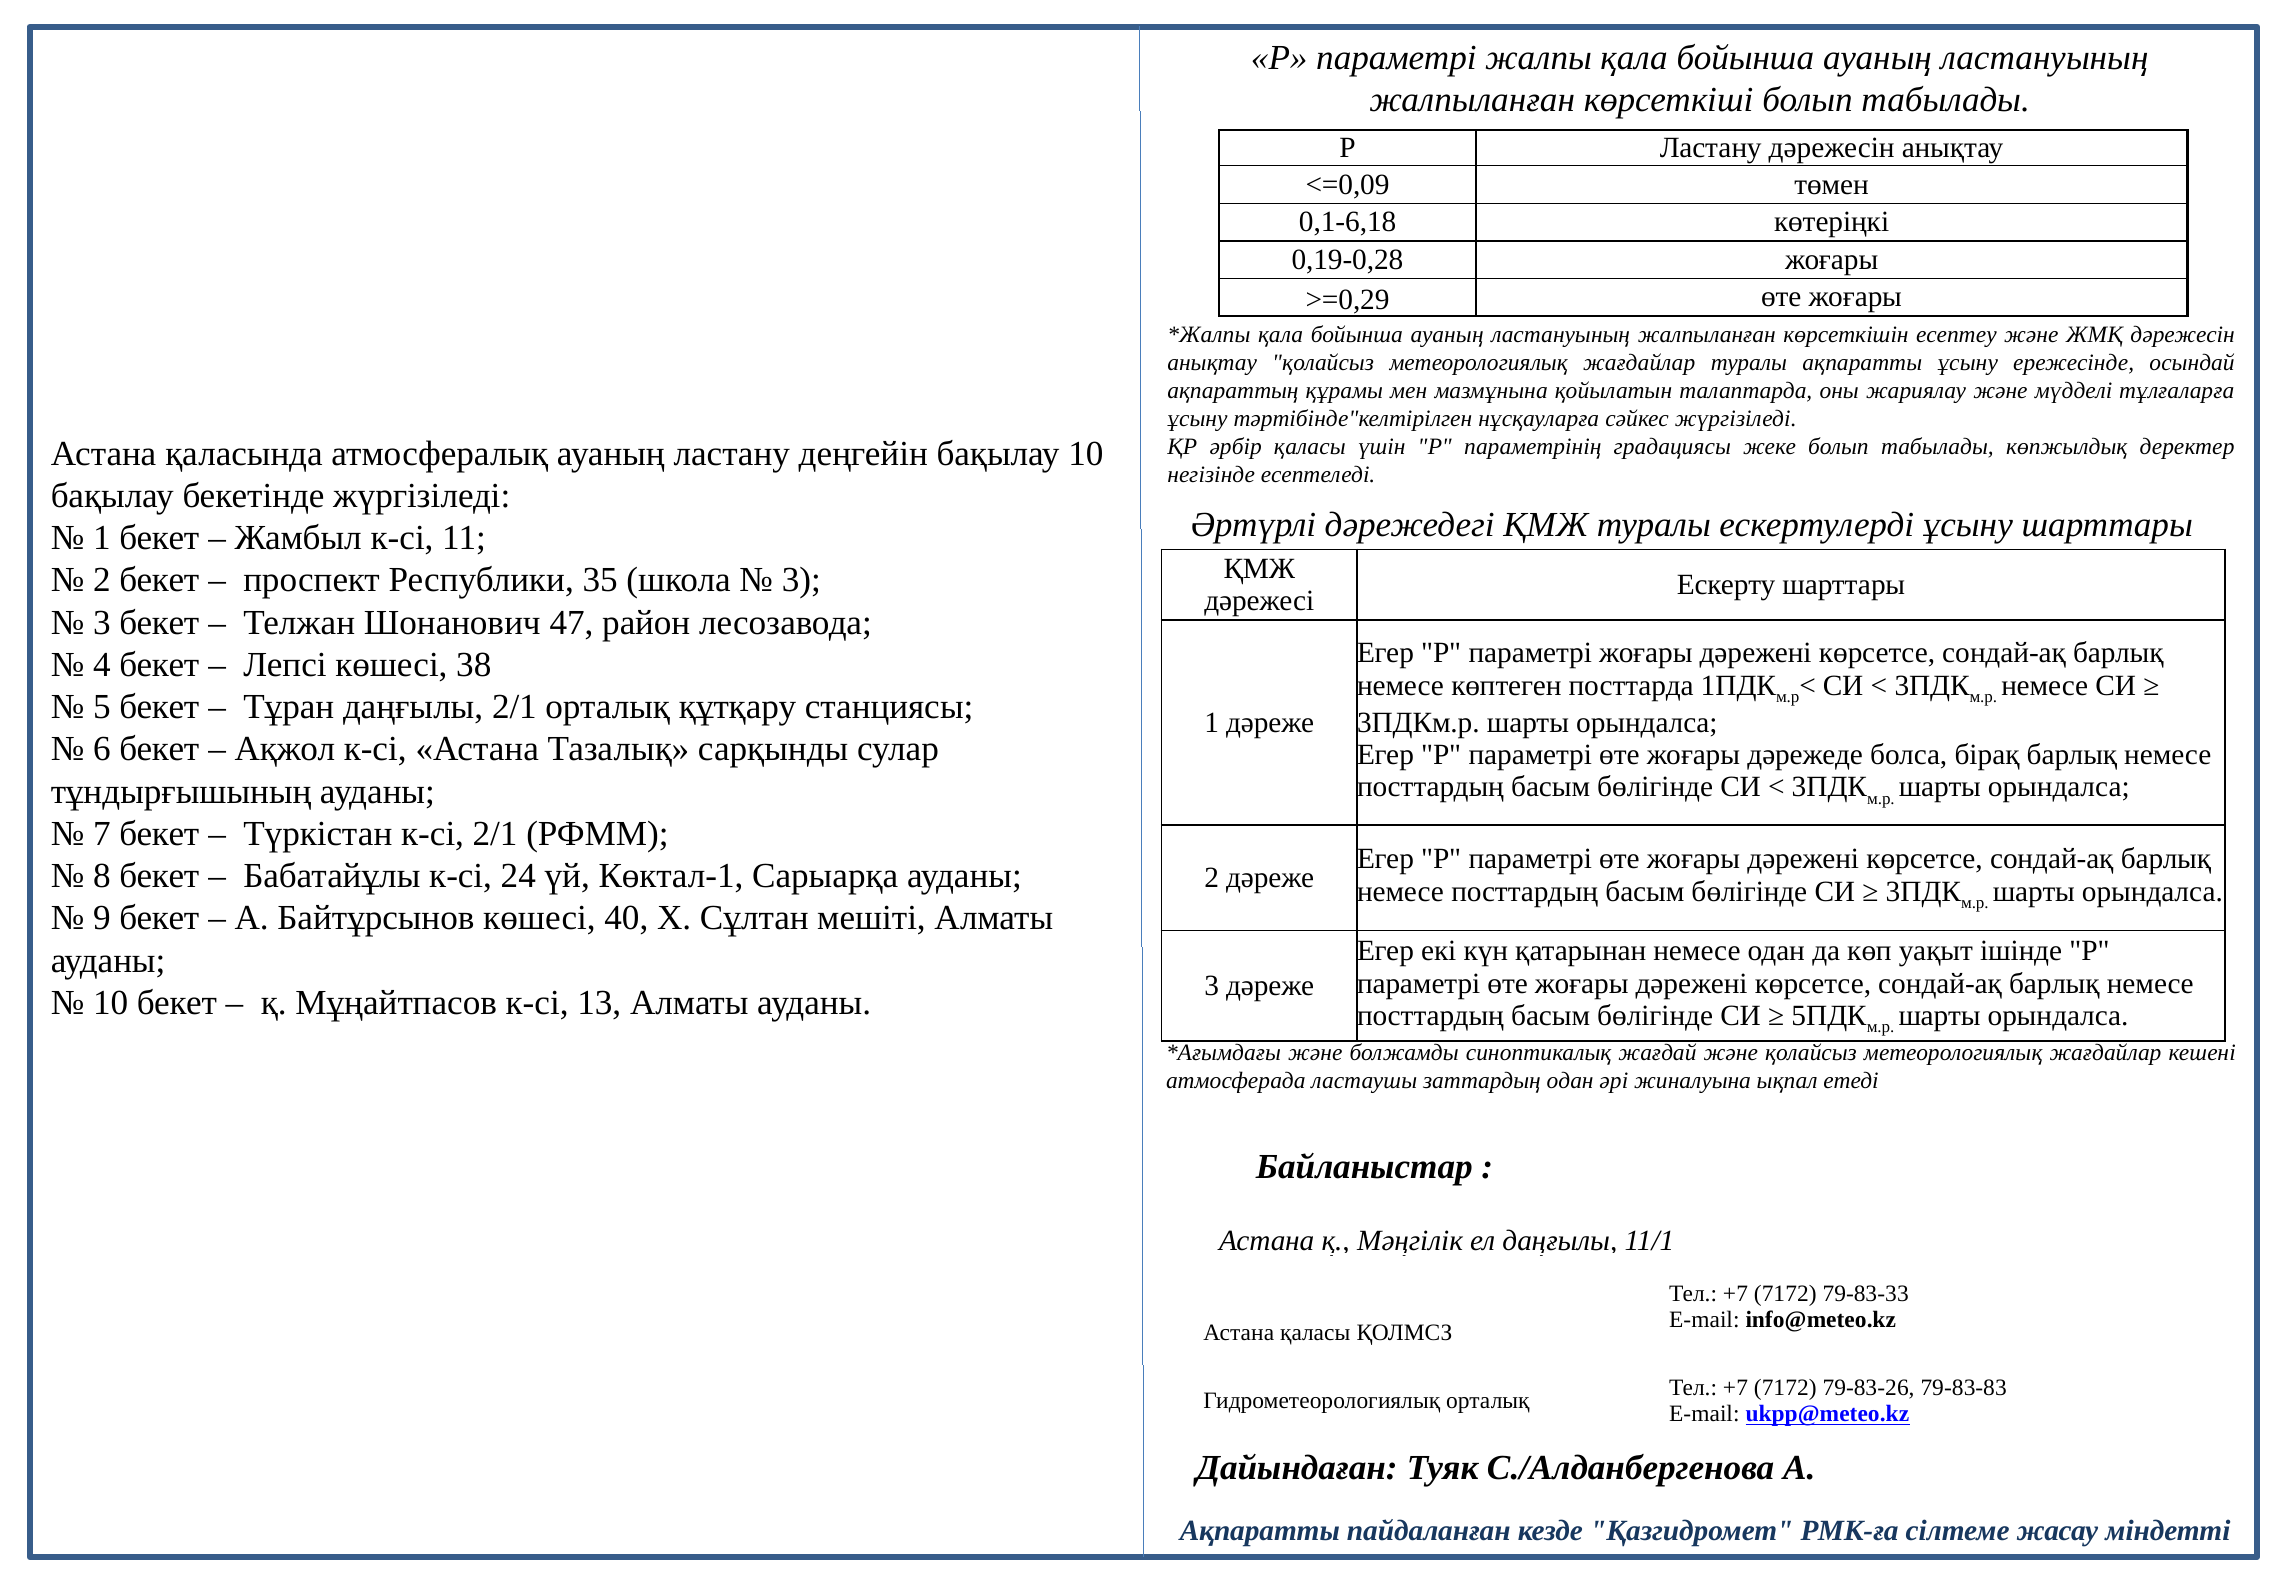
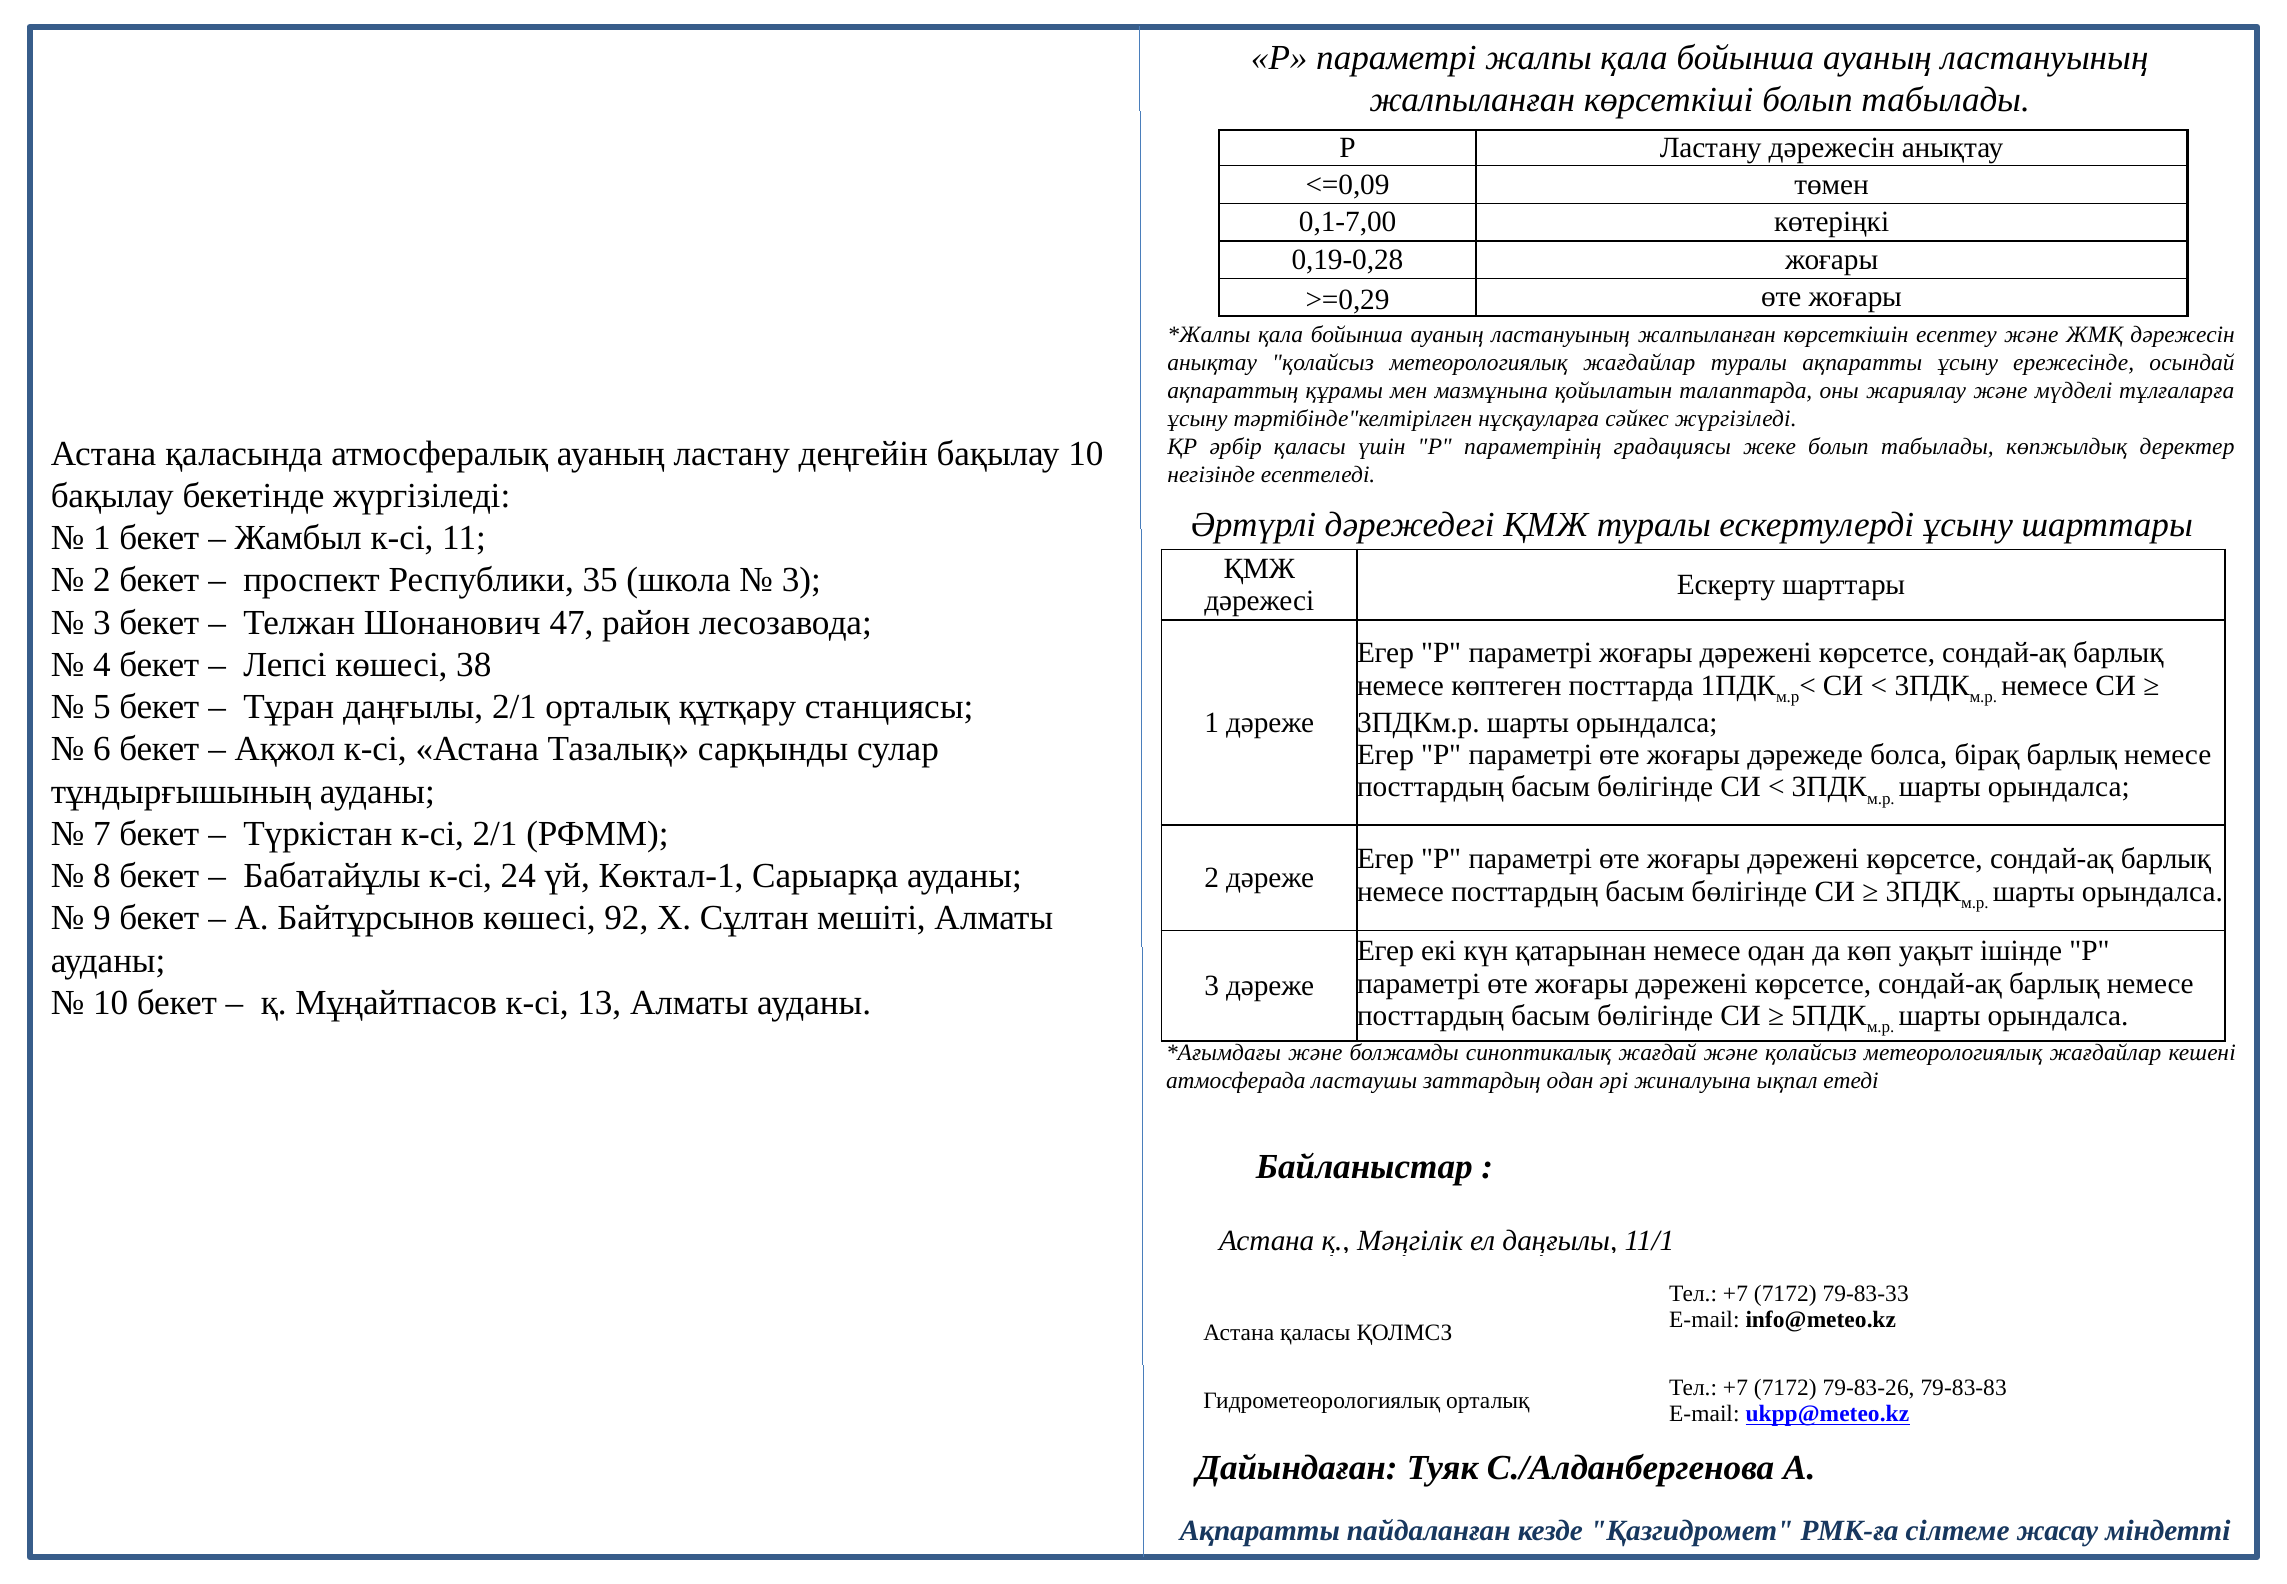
0,1-6,18: 0,1-6,18 -> 0,1-7,00 (1348, 222)
40: 40 -> 92 (626, 918)
